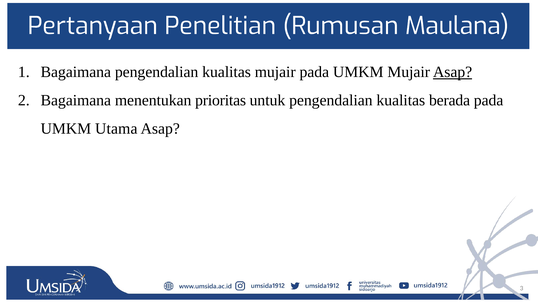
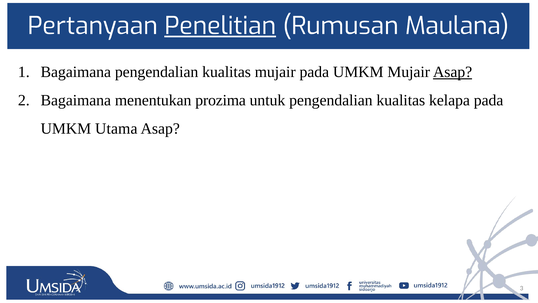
Penelitian underline: none -> present (220, 26)
prioritas: prioritas -> prozima (221, 100)
berada: berada -> kelapa (449, 100)
